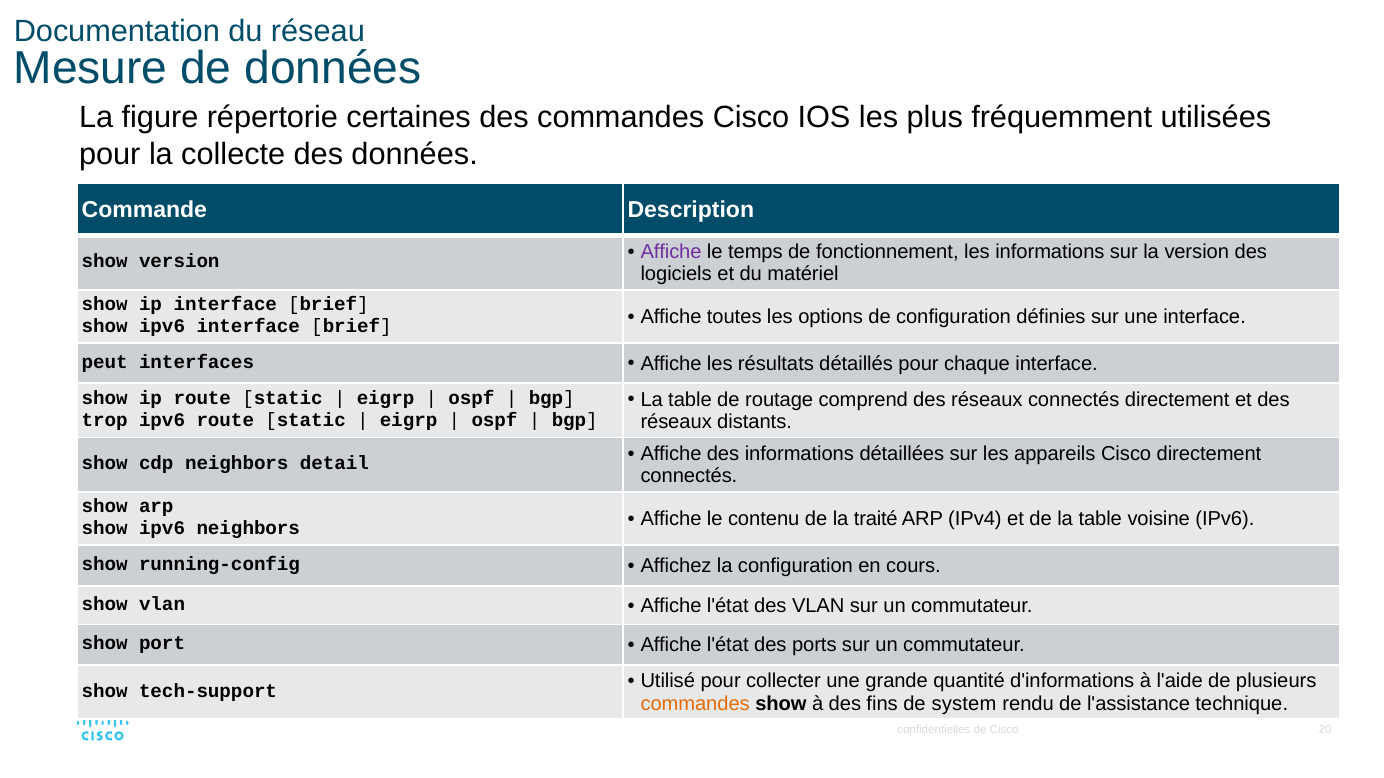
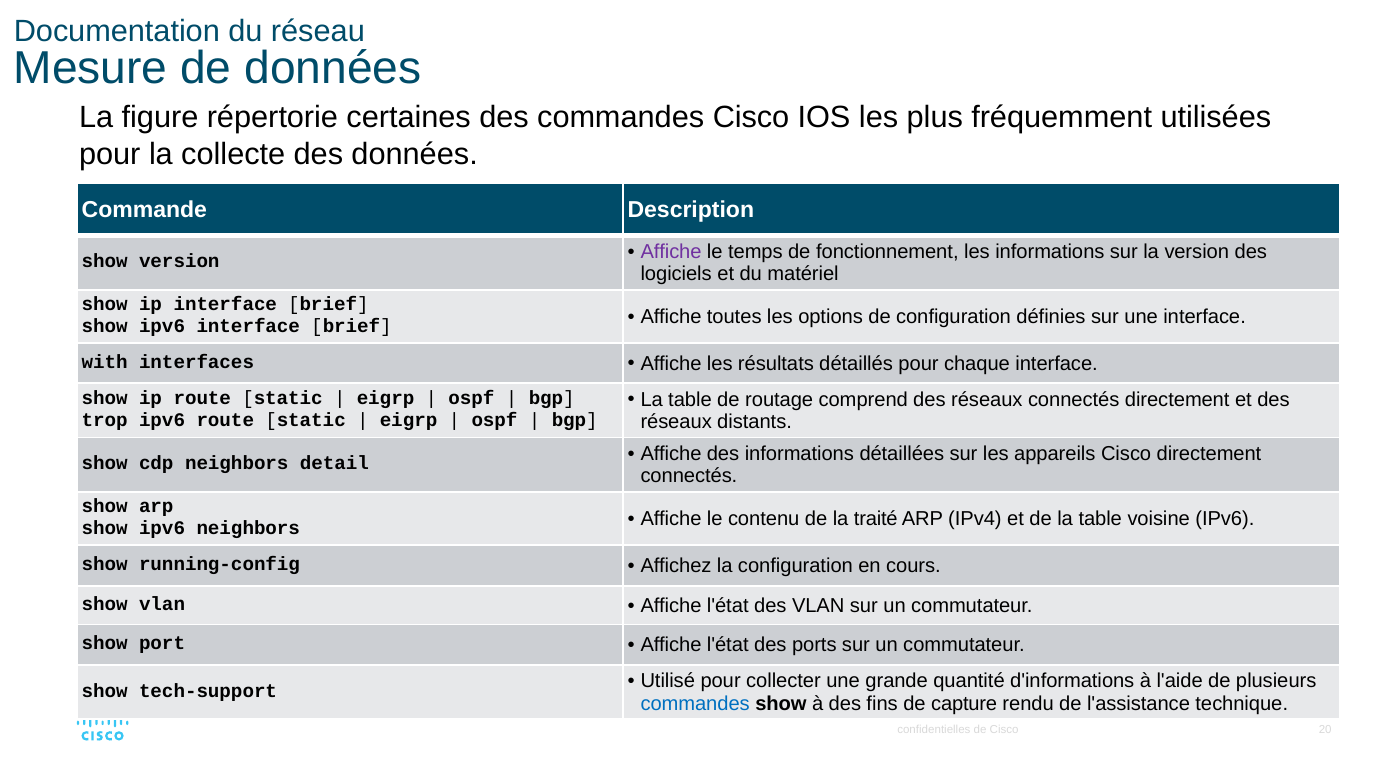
peut: peut -> with (105, 362)
commandes colour: orange -> blue (695, 704)
system: system -> capture (964, 704)
